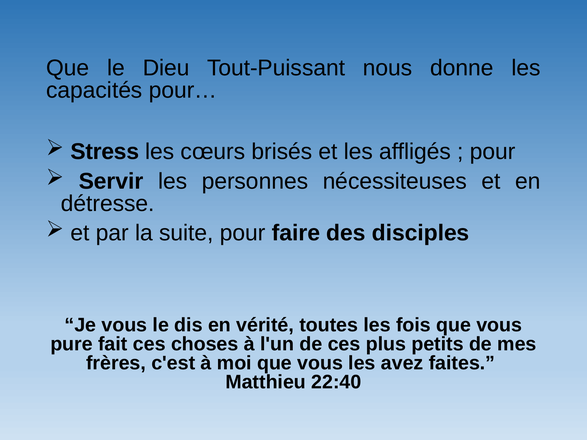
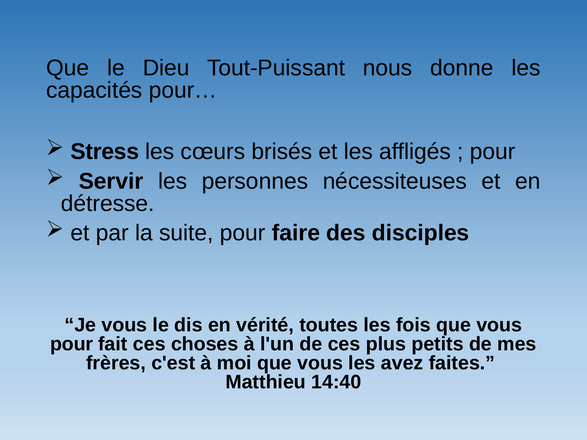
pure: pure -> pour (72, 344)
22:40: 22:40 -> 14:40 (336, 382)
